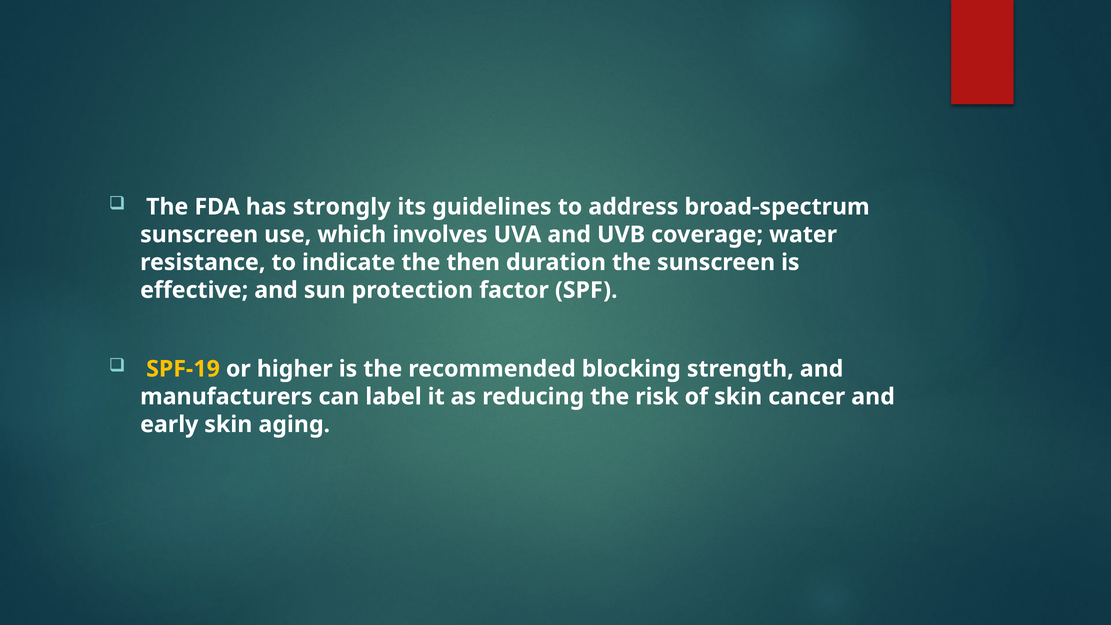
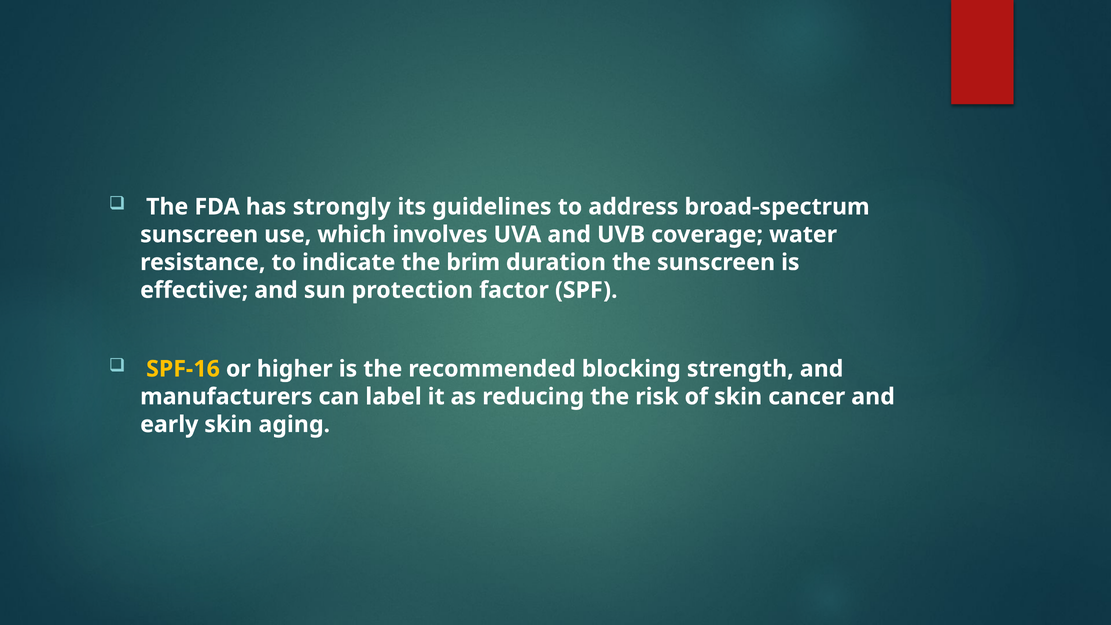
then: then -> brim (473, 262)
SPF-19: SPF-19 -> SPF-16 (183, 369)
